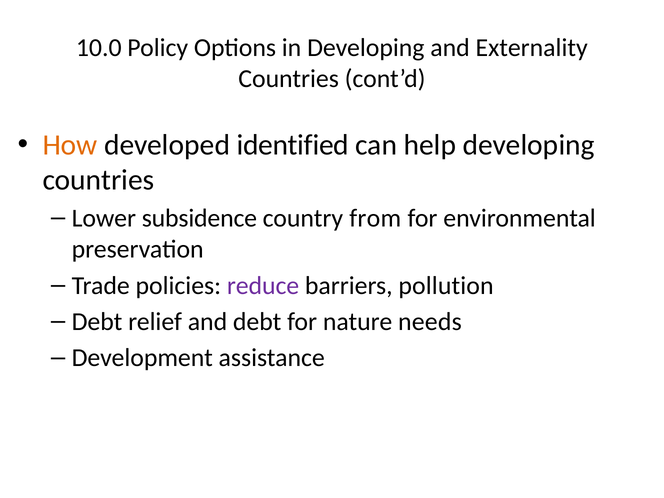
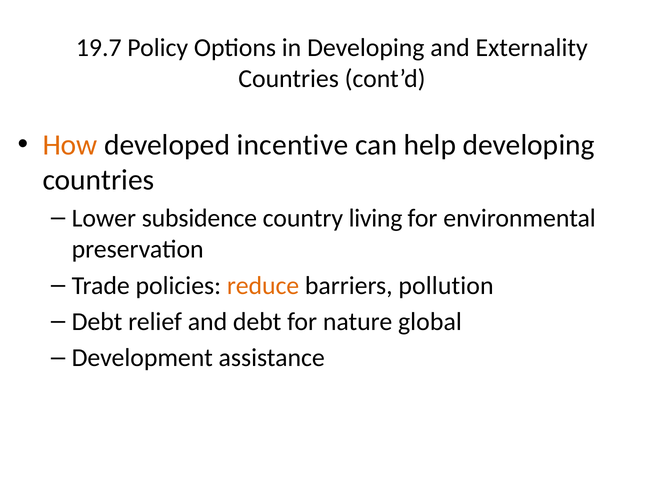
10.0: 10.0 -> 19.7 (99, 48)
identified: identified -> incentive (292, 145)
from: from -> living (376, 218)
reduce colour: purple -> orange (263, 286)
needs: needs -> global (430, 322)
